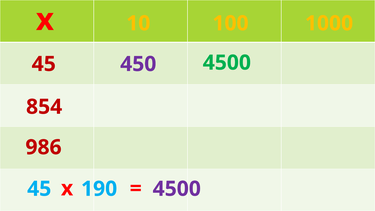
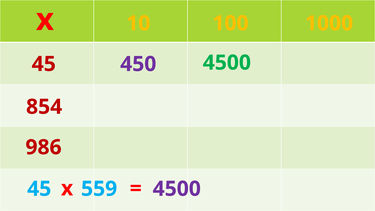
190: 190 -> 559 (99, 189)
